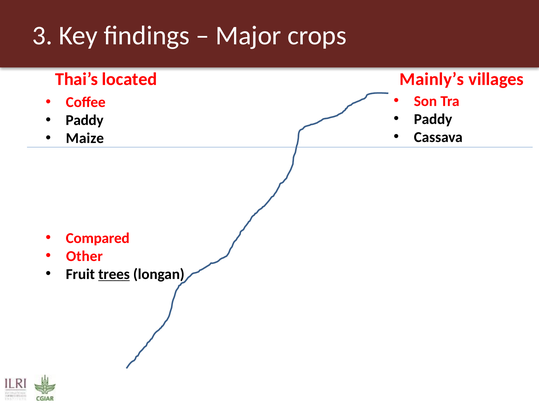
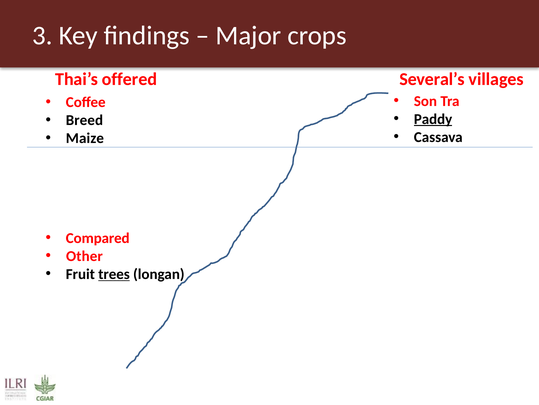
located: located -> offered (129, 79)
Mainly’s: Mainly’s -> Several’s (432, 79)
Paddy underline: none -> present (433, 119)
Paddy: Paddy -> Breed (84, 120)
